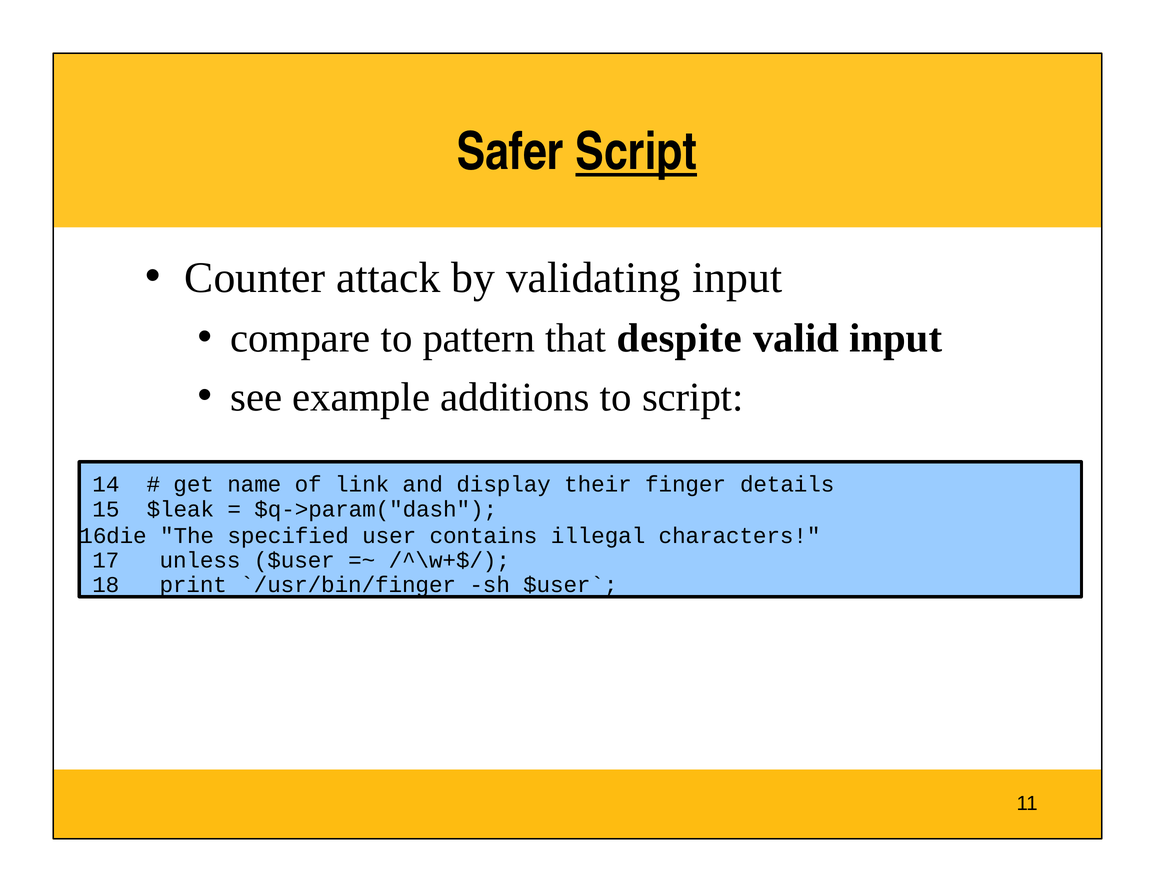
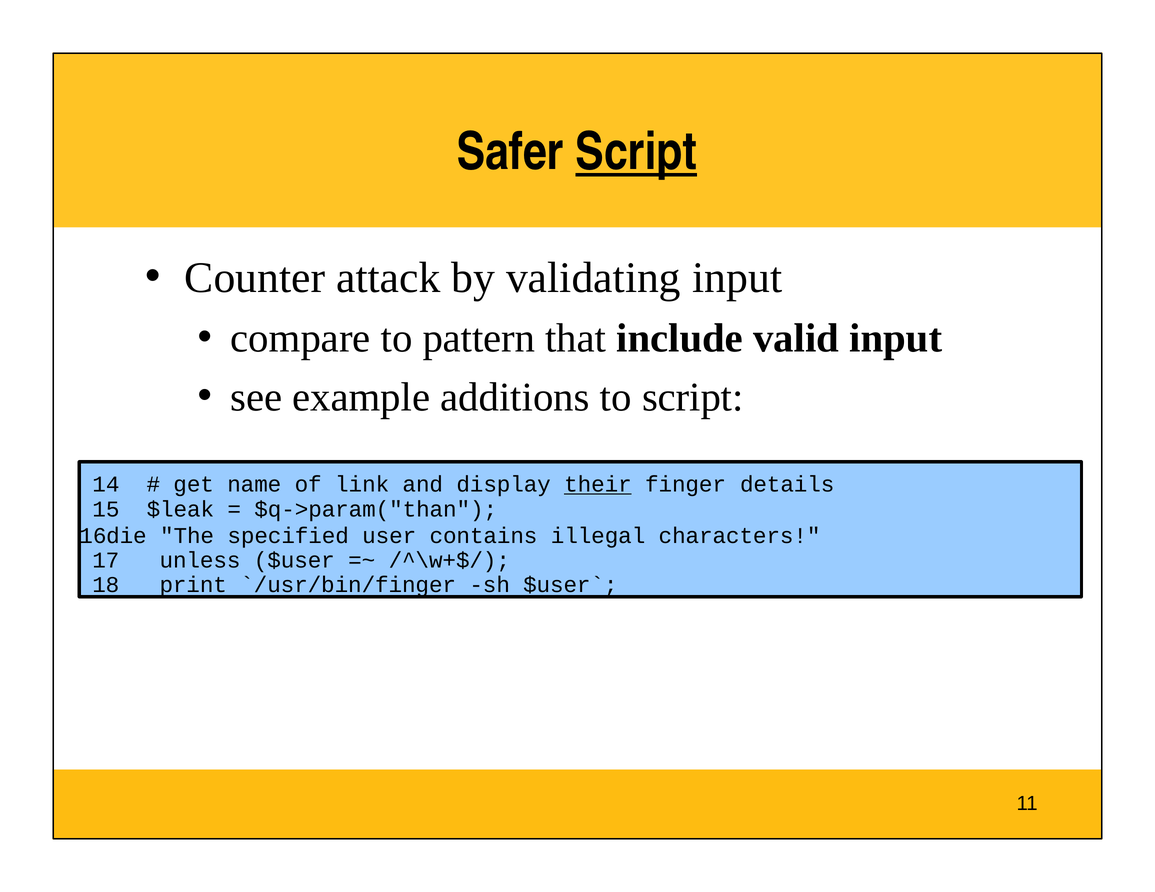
despite: despite -> include (680, 339)
their underline: none -> present (598, 485)
$q->param("dash: $q->param("dash -> $q->param("than (376, 509)
